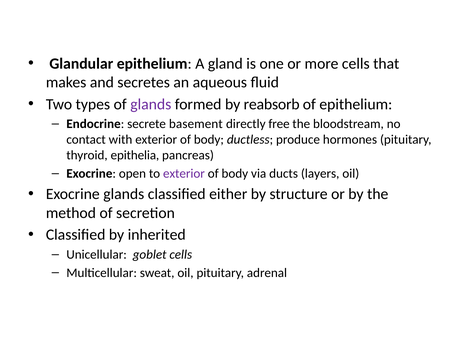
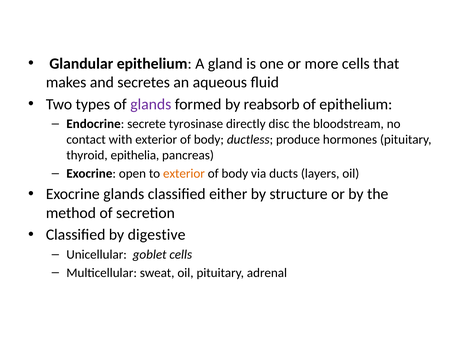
basement: basement -> tyrosinase (196, 124)
free: free -> disc (279, 124)
exterior colour: purple -> orange (184, 174)
inherited: inherited -> digestive (157, 235)
